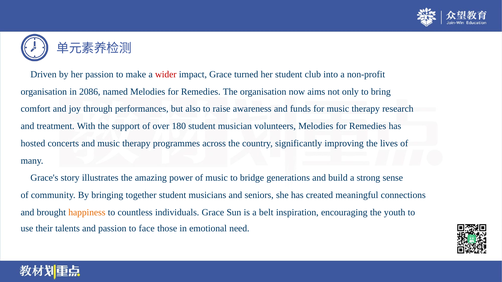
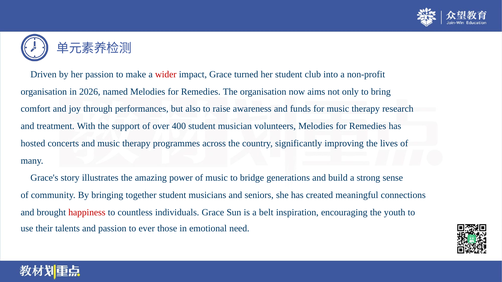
2086: 2086 -> 2026 (90, 92)
180: 180 -> 400 (179, 126)
happiness colour: orange -> red (87, 213)
face: face -> ever (147, 229)
